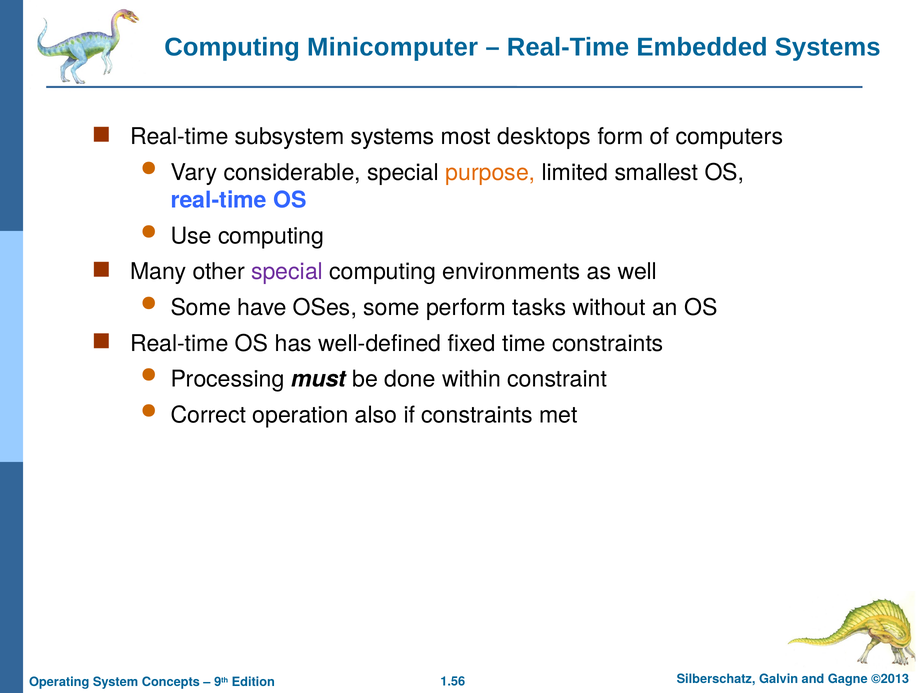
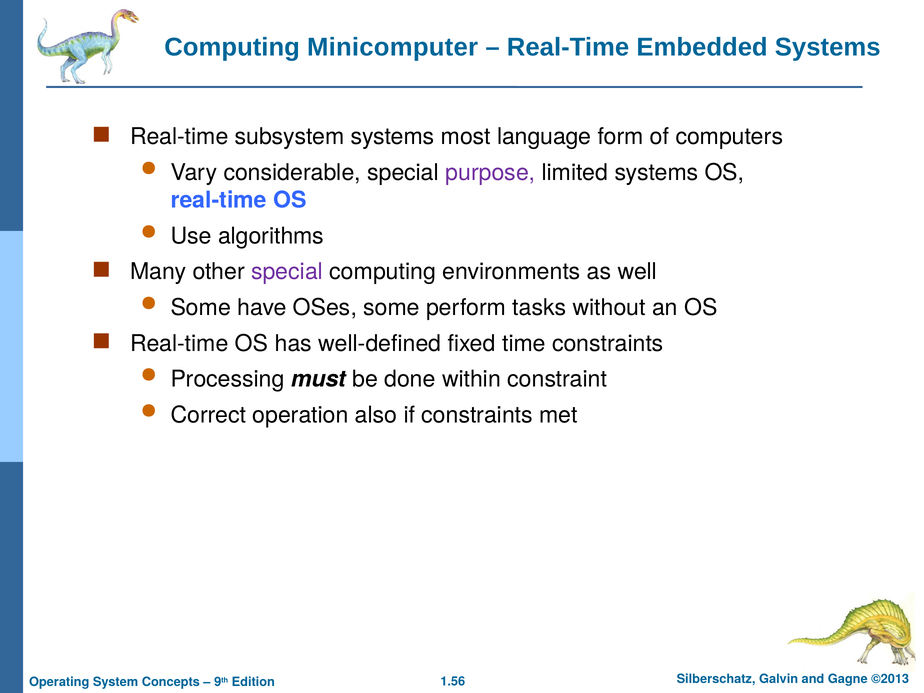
desktops: desktops -> language (544, 137)
purpose colour: orange -> purple (490, 173)
limited smallest: smallest -> systems (656, 173)
Use computing: computing -> algorithms (271, 236)
